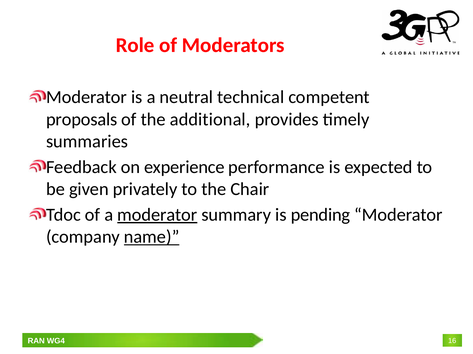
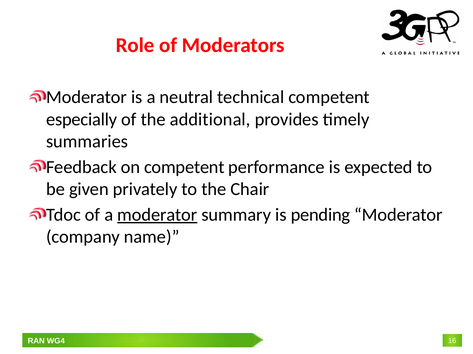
proposals: proposals -> especially (82, 120)
on experience: experience -> competent (184, 167)
name underline: present -> none (152, 237)
